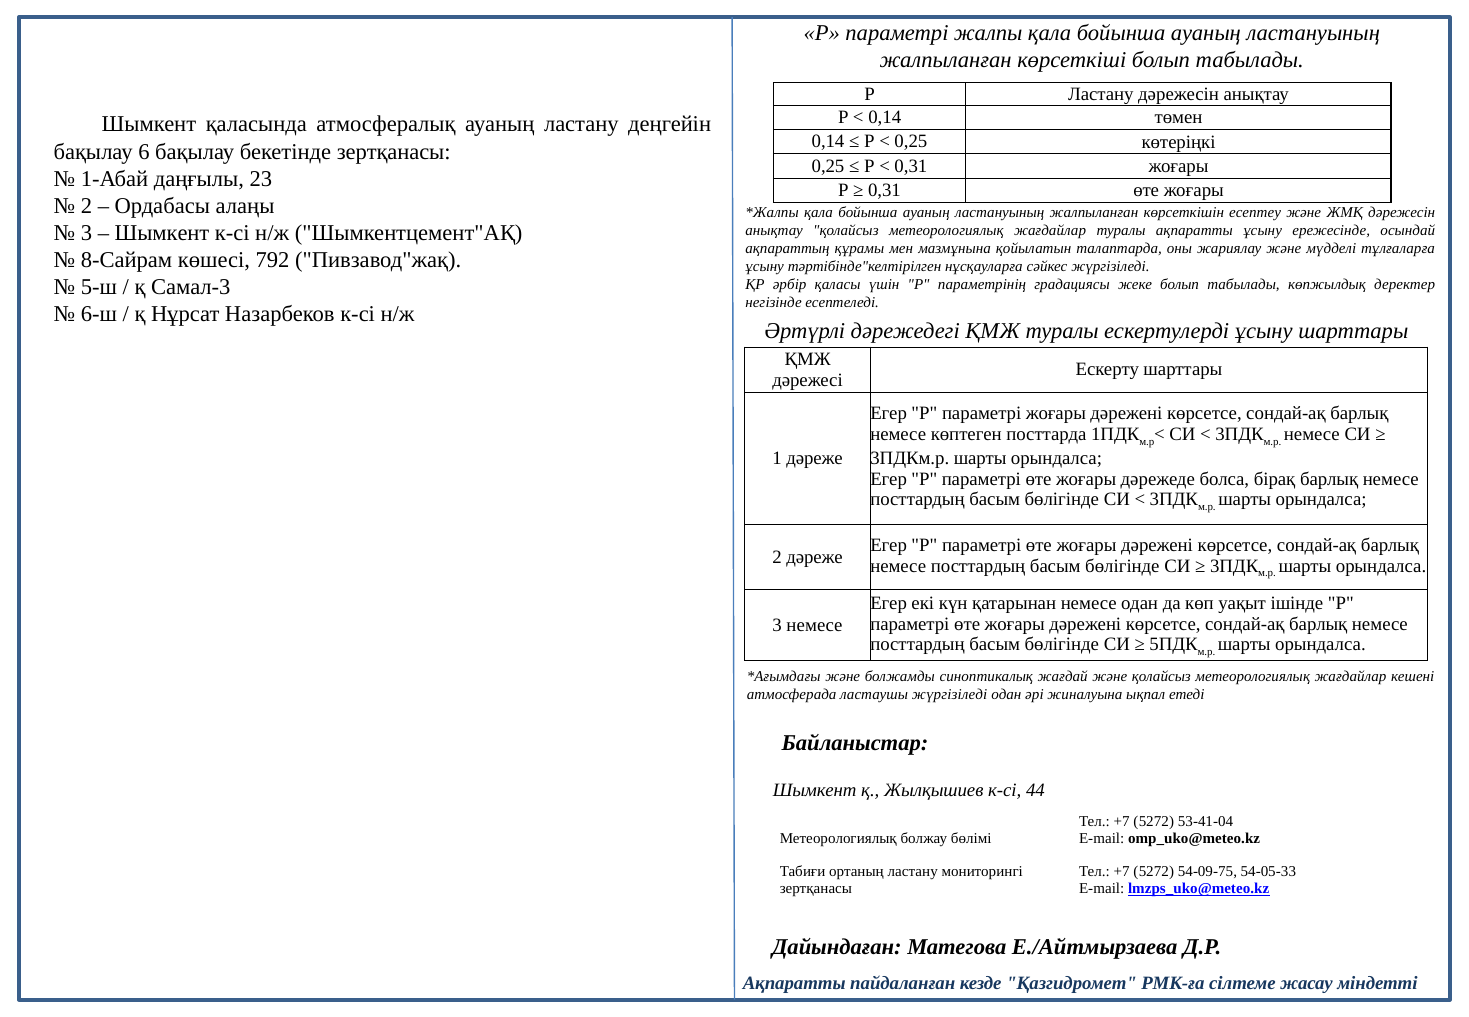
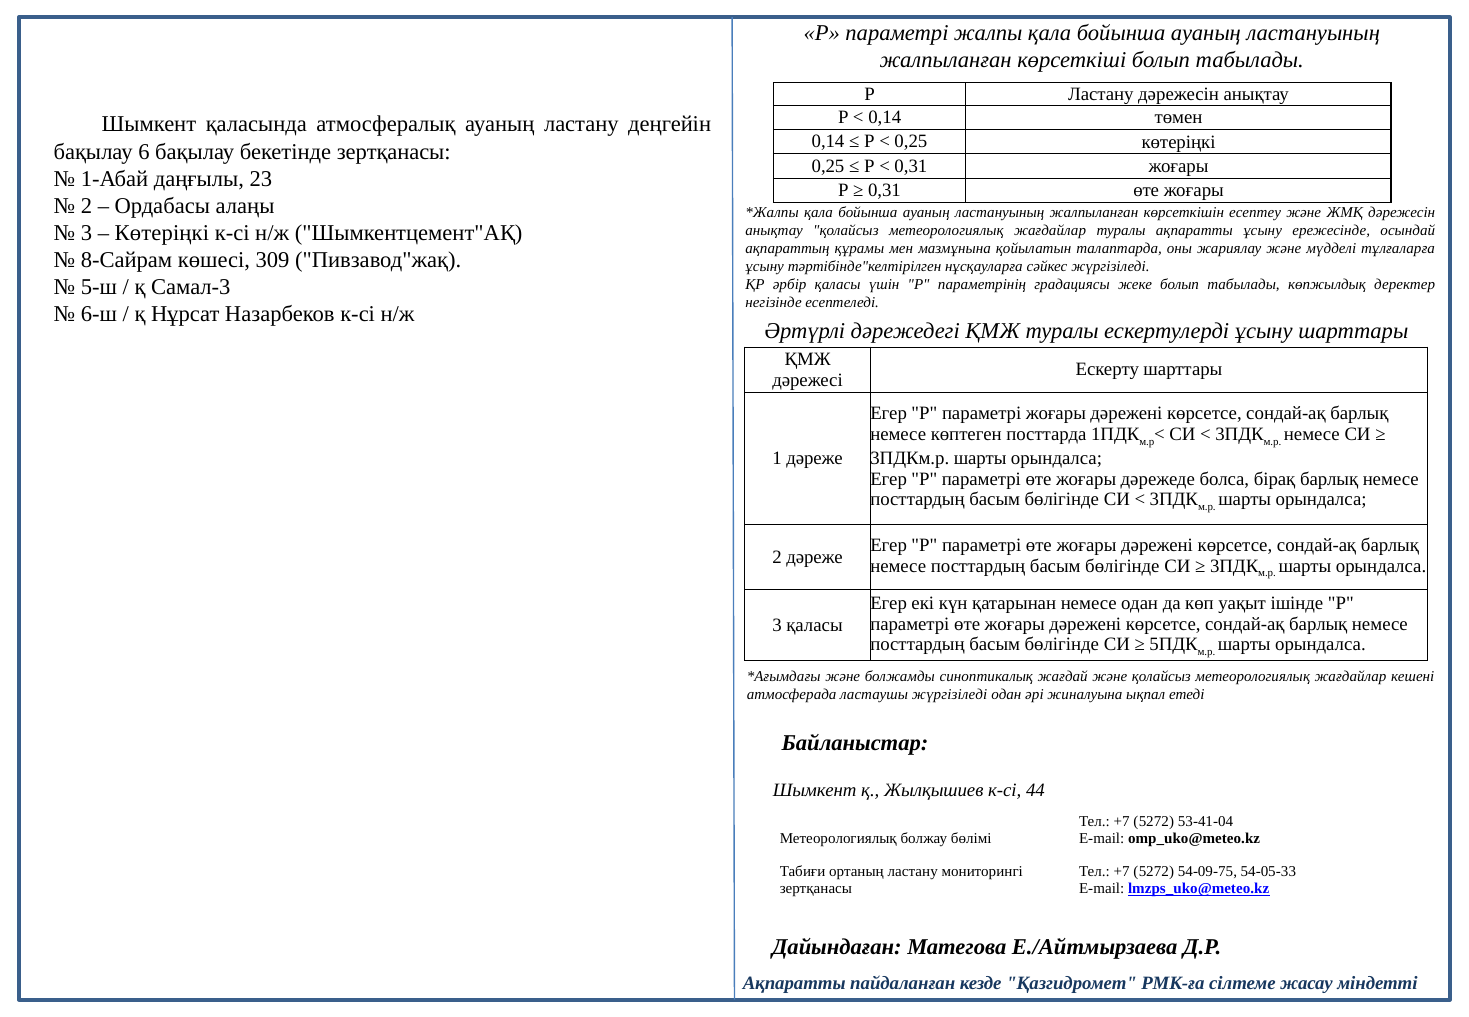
Шымкент: Шымкент -> Көтеріңкі (162, 233)
792: 792 -> 309 (273, 260)
3 немесе: немесе -> қаласы (814, 625)
